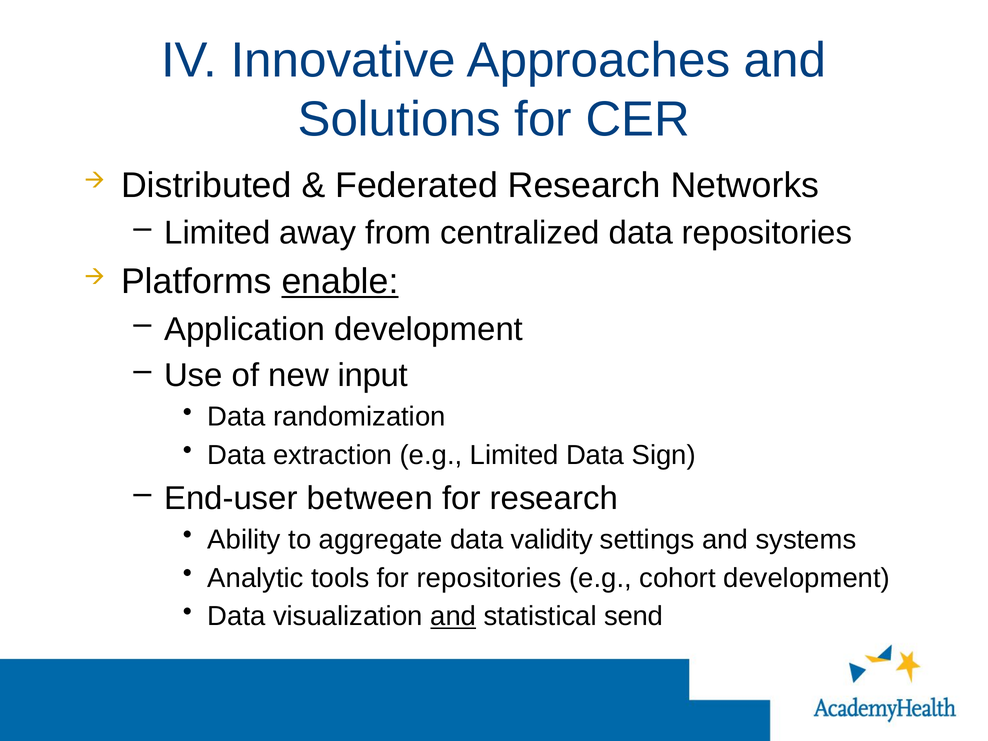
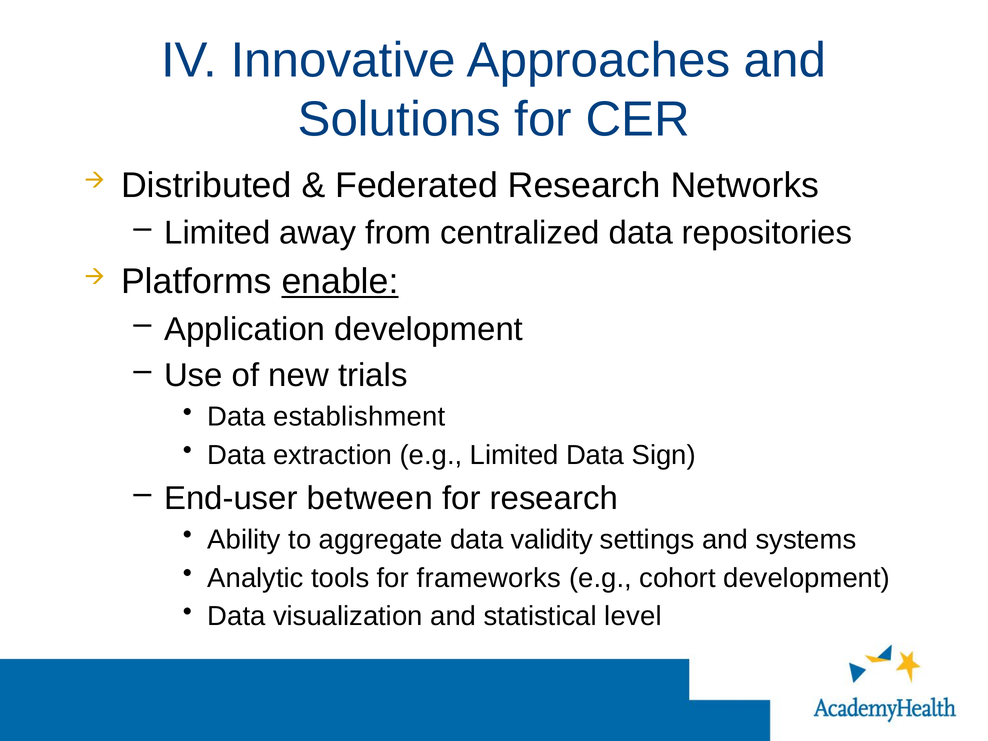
input: input -> trials (373, 375)
randomization: randomization -> establishment (359, 417)
for repositories: repositories -> frameworks (489, 578)
and underline: present -> none (453, 616)
send: send -> level (633, 616)
